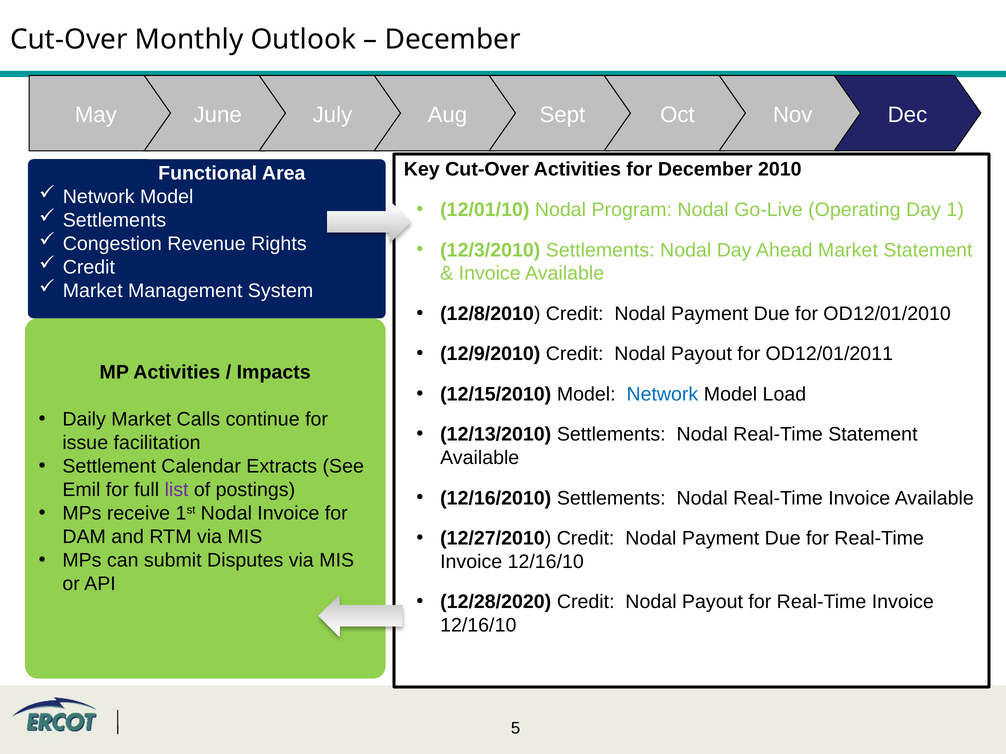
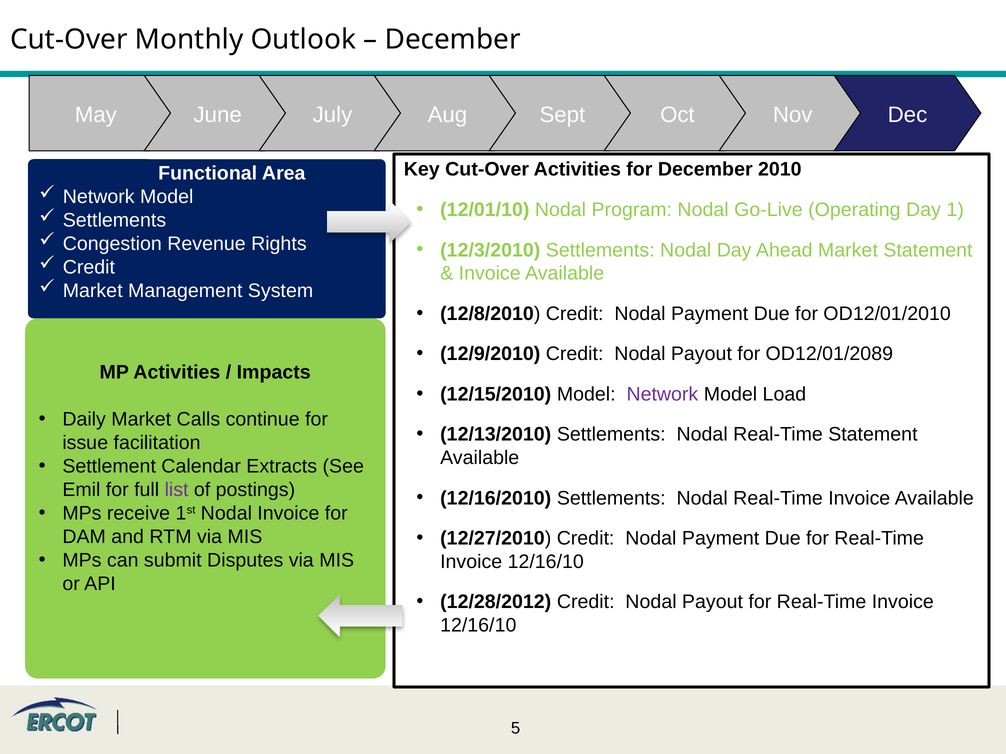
OD12/01/2011: OD12/01/2011 -> OD12/01/2089 (829, 354)
Network colour: blue -> purple (662, 394)
12/28/2020: 12/28/2020 -> 12/28/2012 (496, 602)
